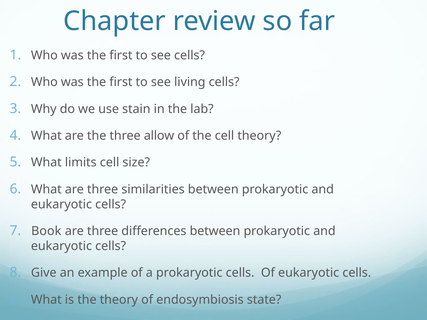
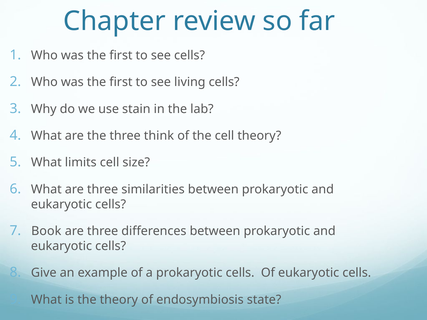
allow: allow -> think (159, 136)
